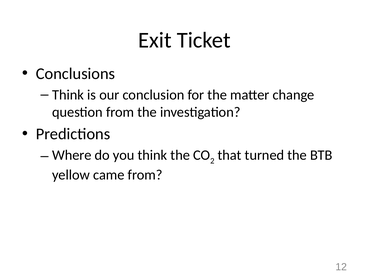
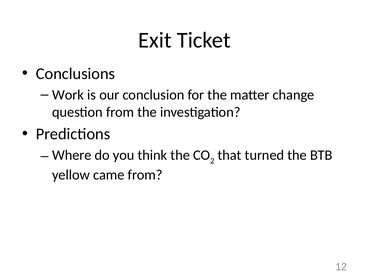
Think: Think -> Work (68, 95)
